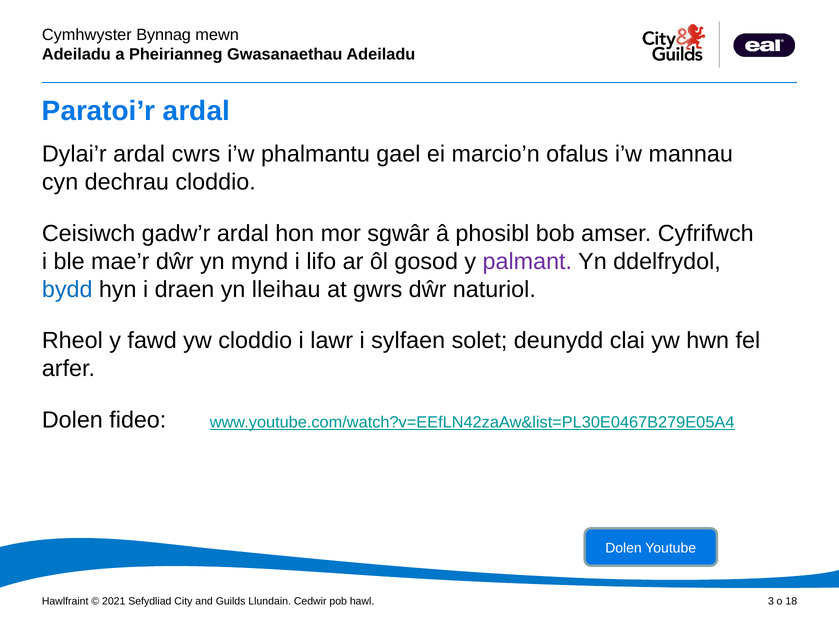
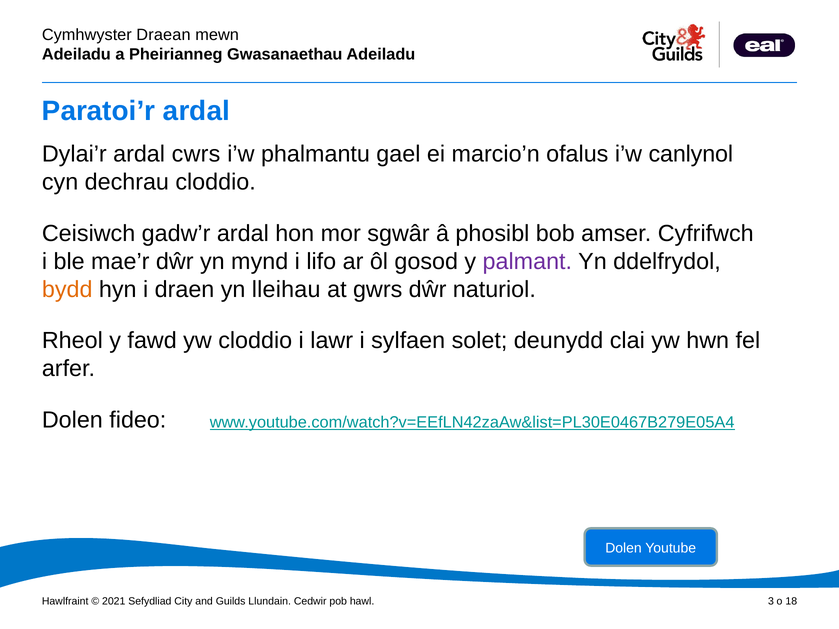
Bynnag: Bynnag -> Draean (163, 35)
mannau: mannau -> canlynol (691, 154)
bydd colour: blue -> orange (67, 290)
